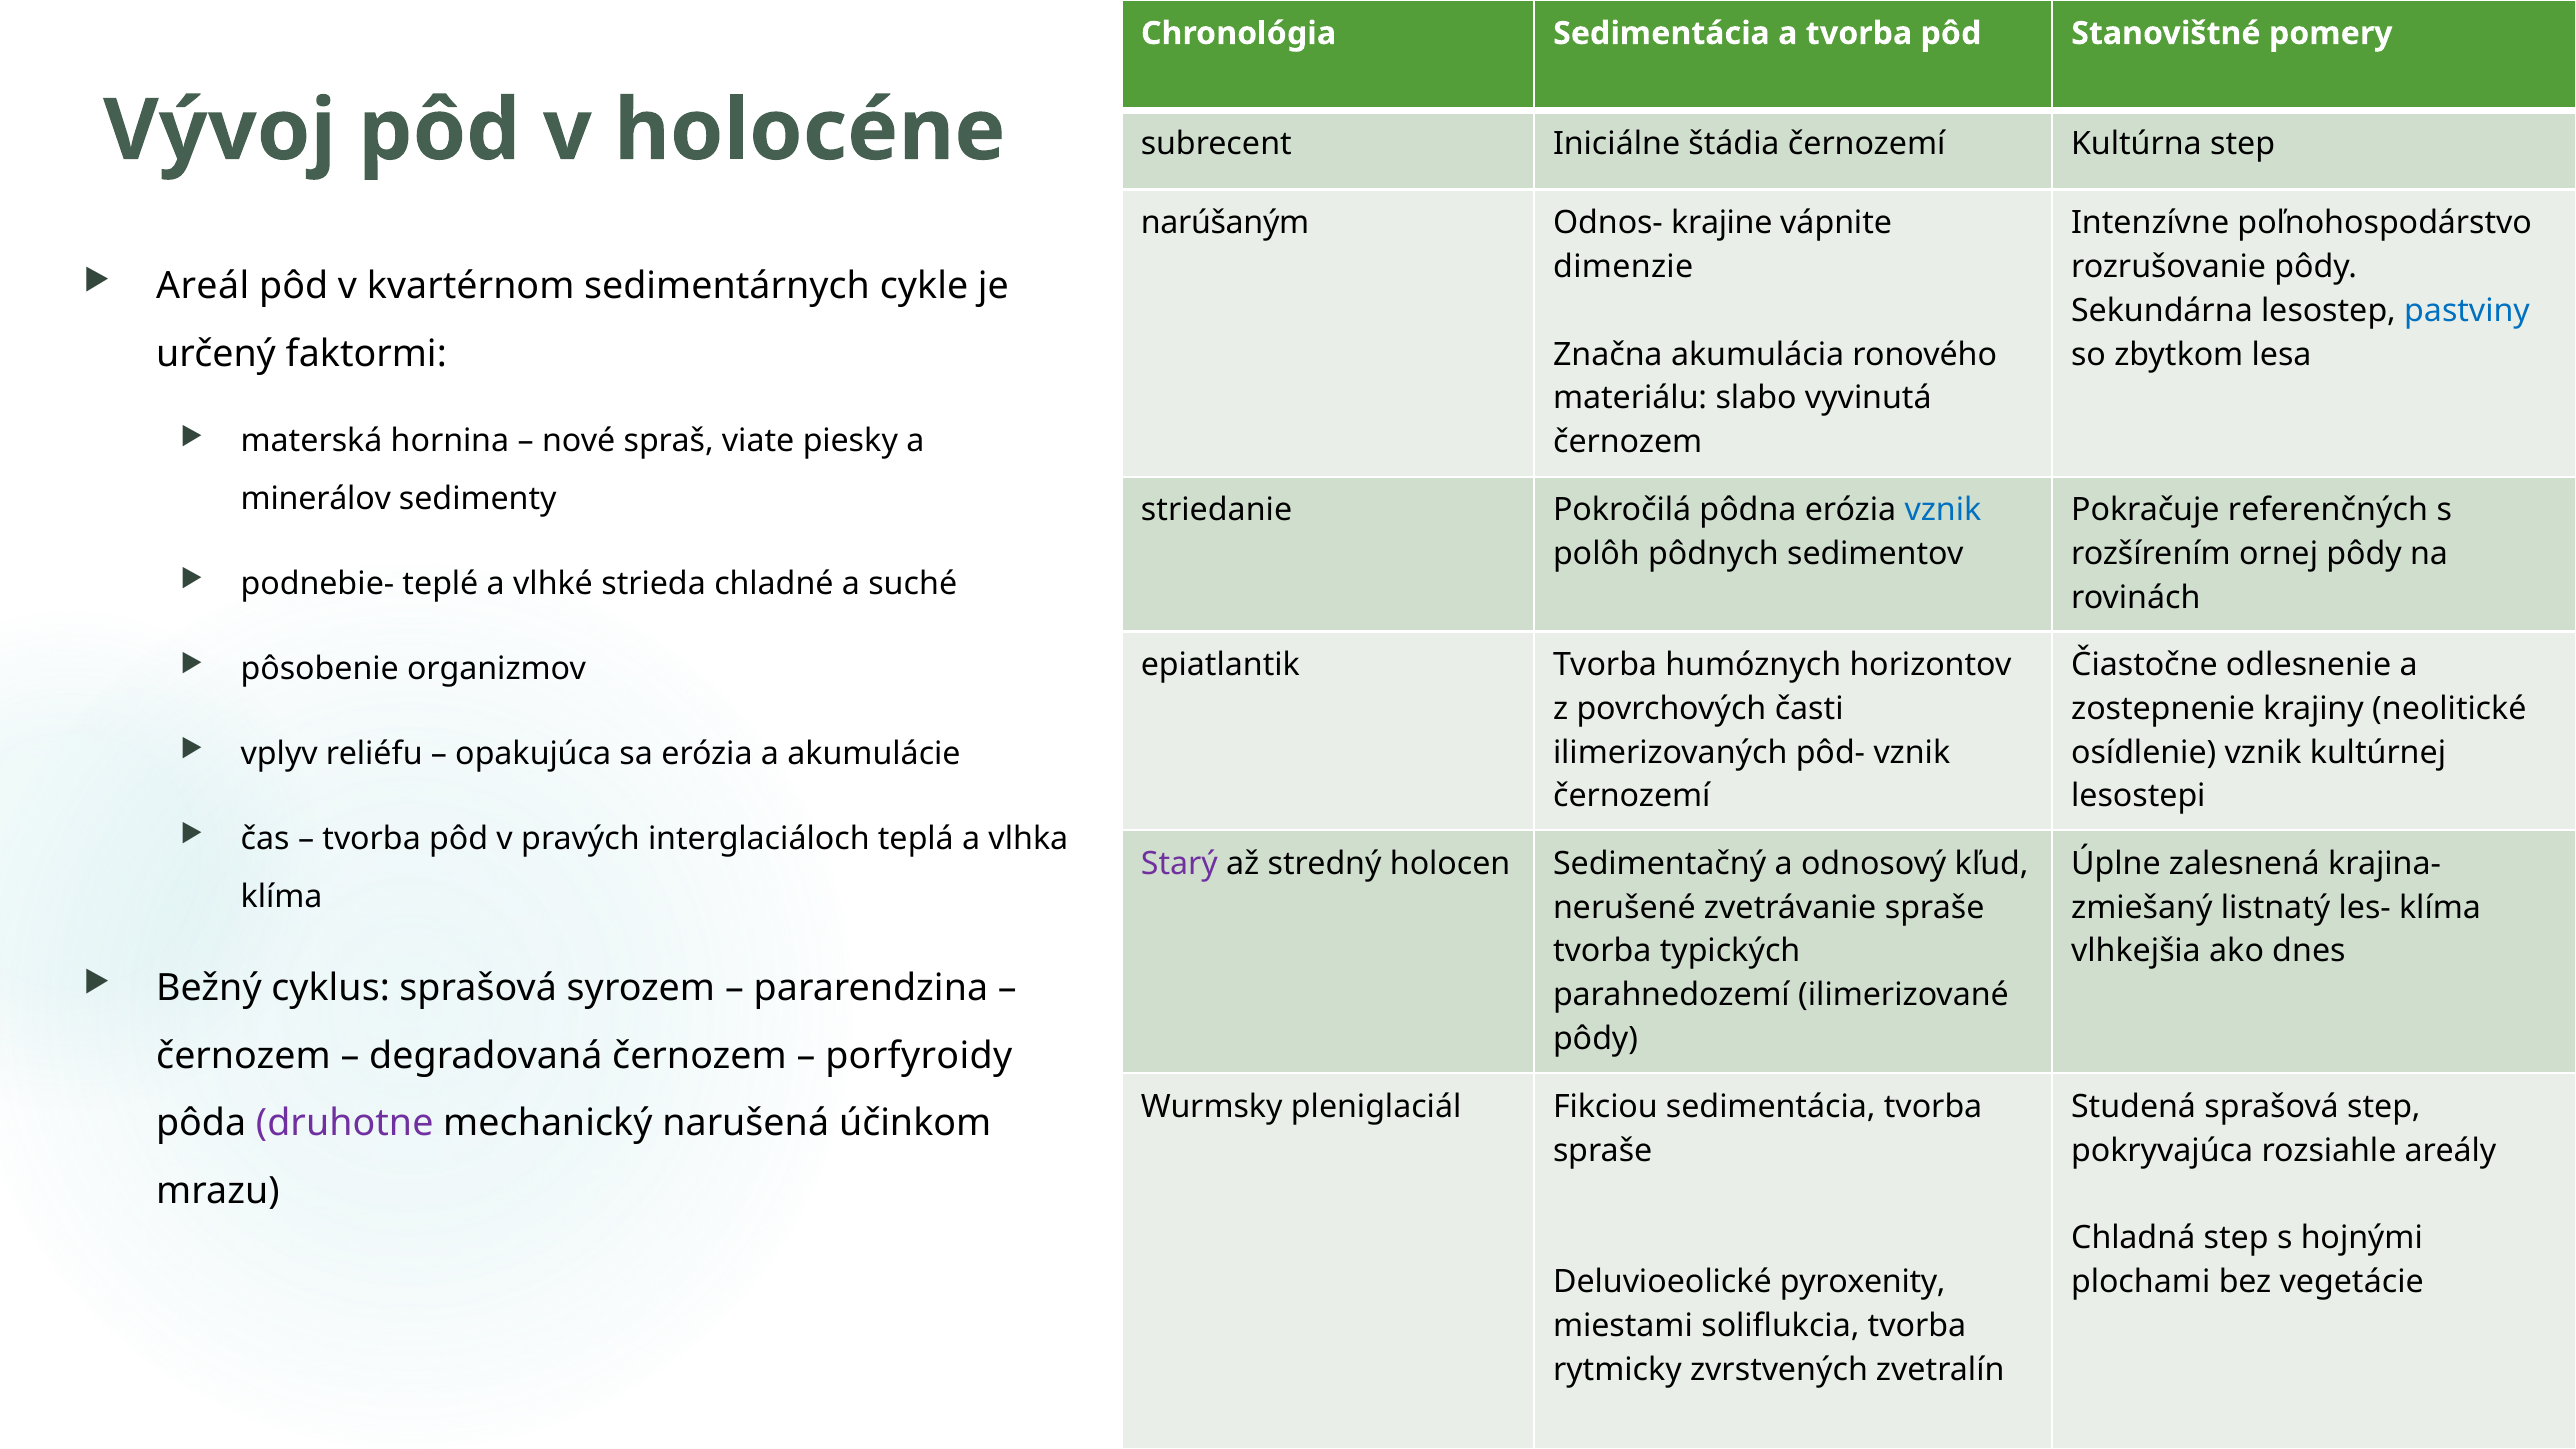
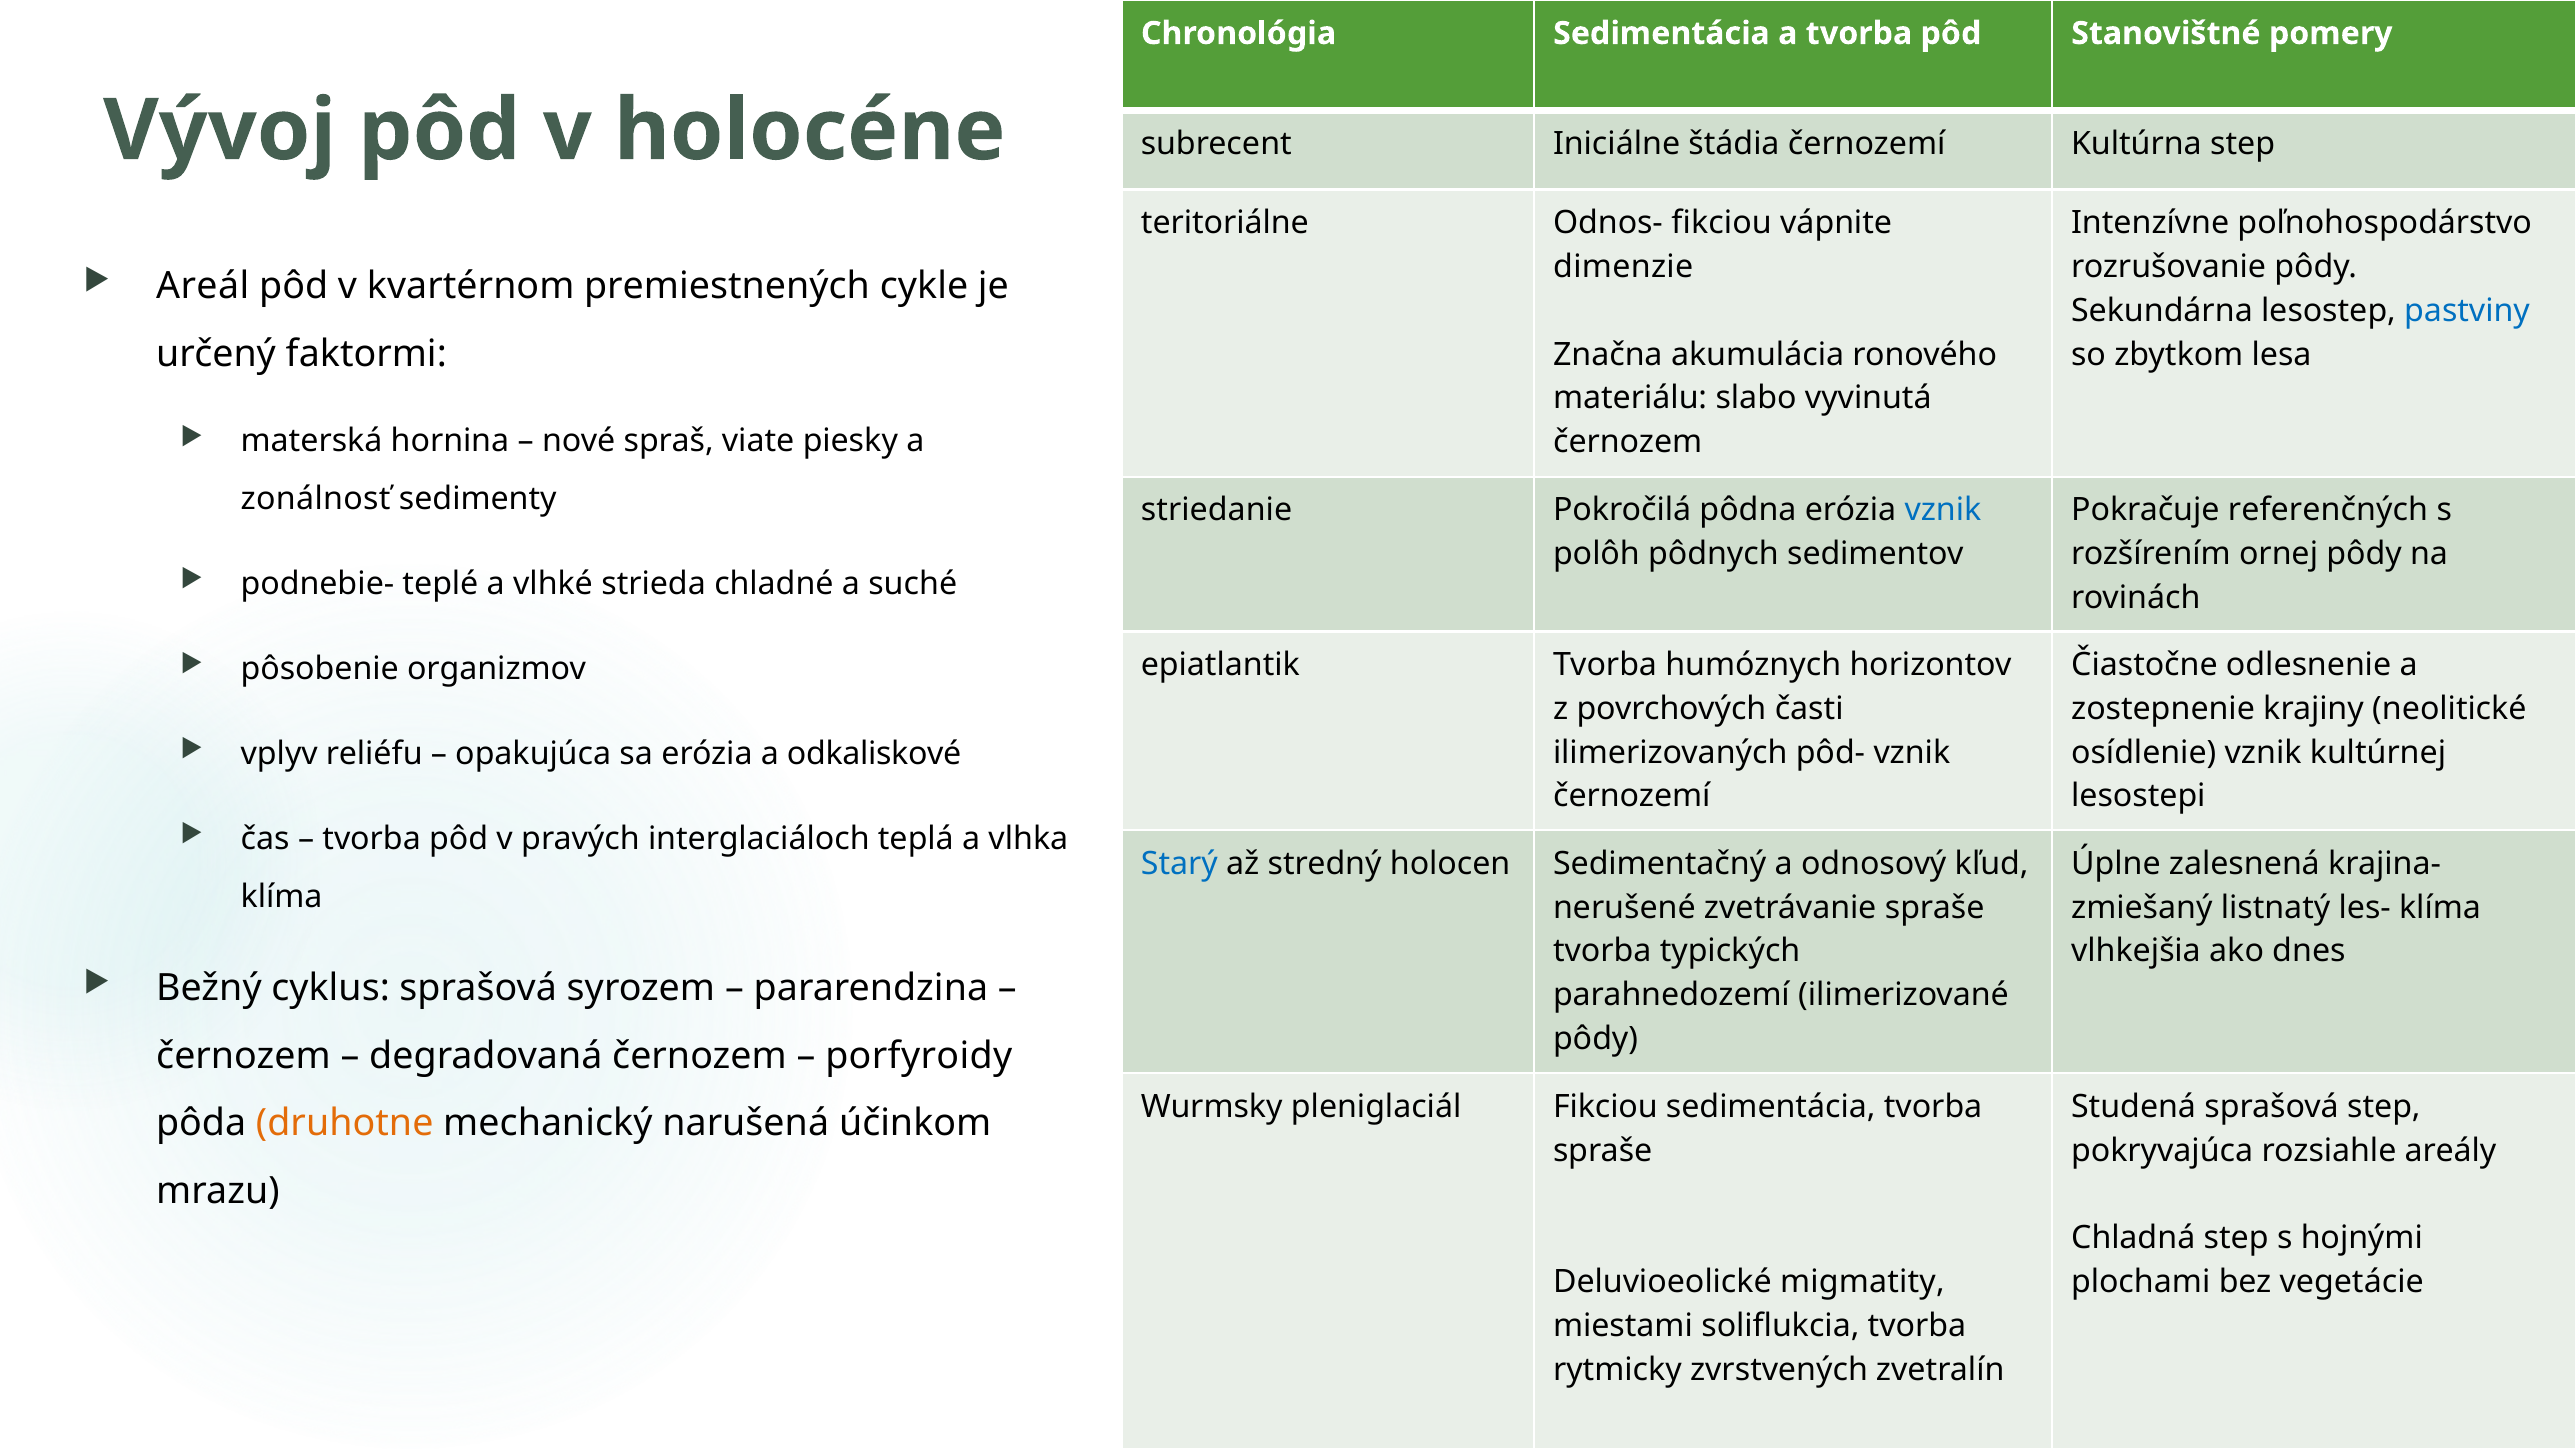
narúšaným: narúšaným -> teritoriálne (1225, 223)
Odnos- krajine: krajine -> fikciou (1722, 223)
sedimentárnych: sedimentárnych -> premiestnených (727, 286)
minerálov: minerálov -> zonálnosť (316, 499)
akumulácie: akumulácie -> odkaliskové (874, 754)
Starý colour: purple -> blue (1179, 864)
druhotne colour: purple -> orange (345, 1123)
pyroxenity: pyroxenity -> migmatity (1862, 1282)
